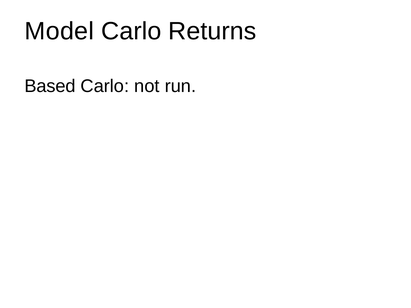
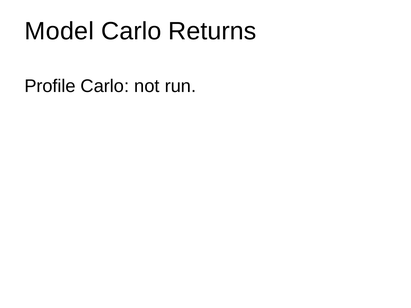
Based: Based -> Profile (50, 86)
